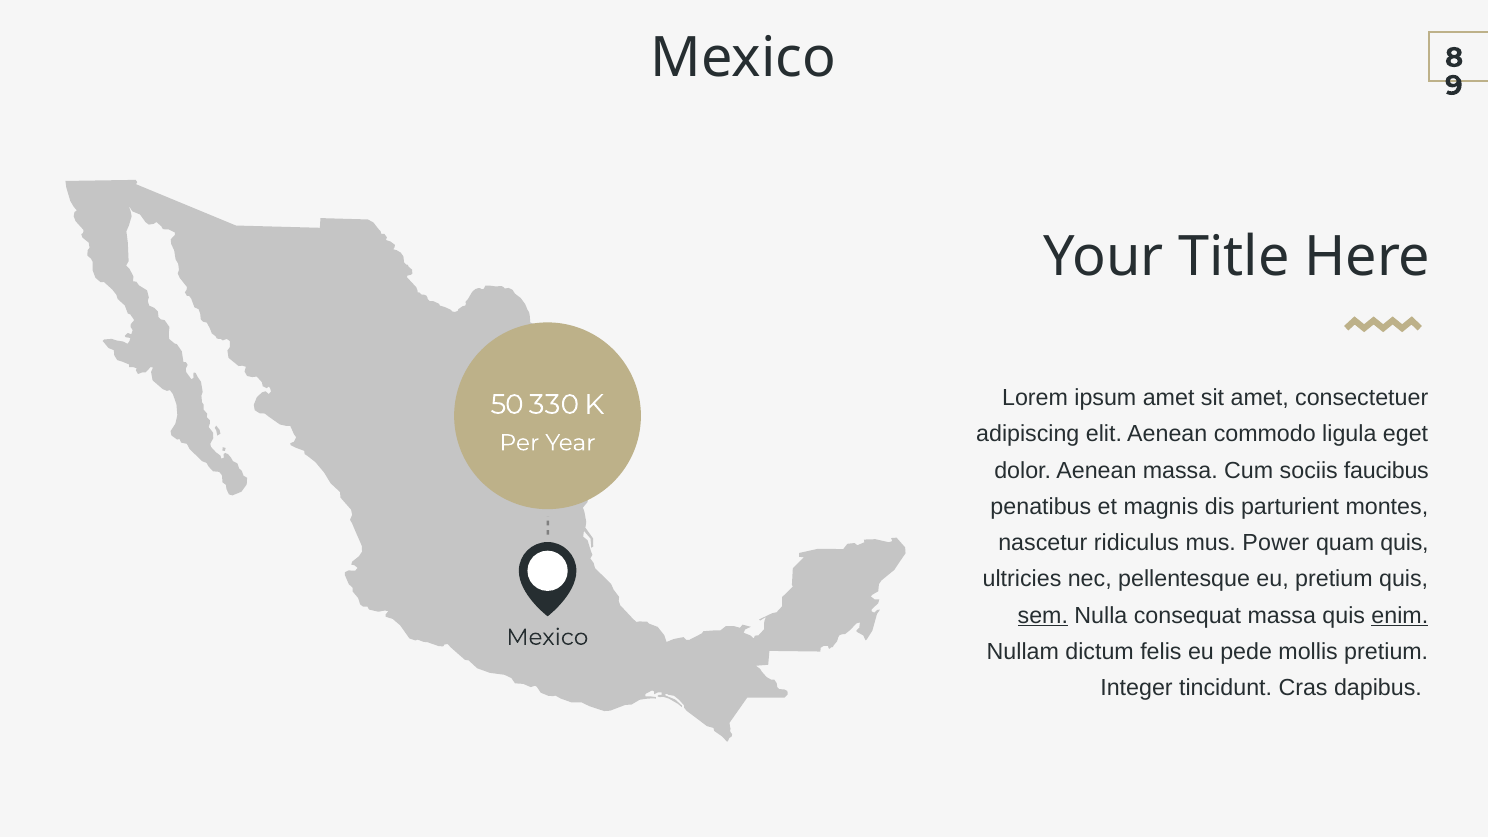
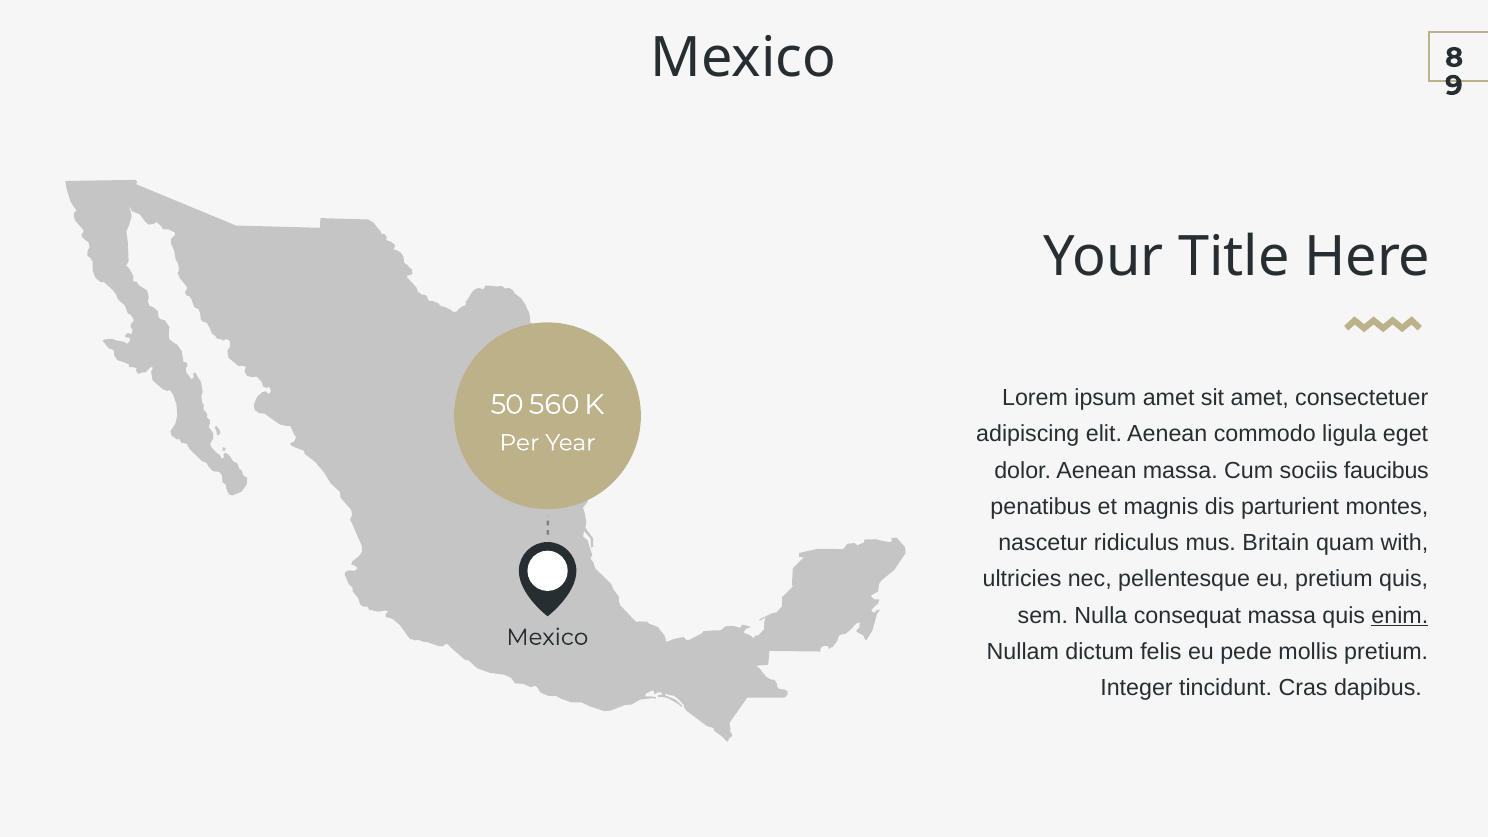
330: 330 -> 560 (554, 405)
Power: Power -> Britain (1276, 543)
quam quis: quis -> with (1404, 543)
sem underline: present -> none (1043, 615)
